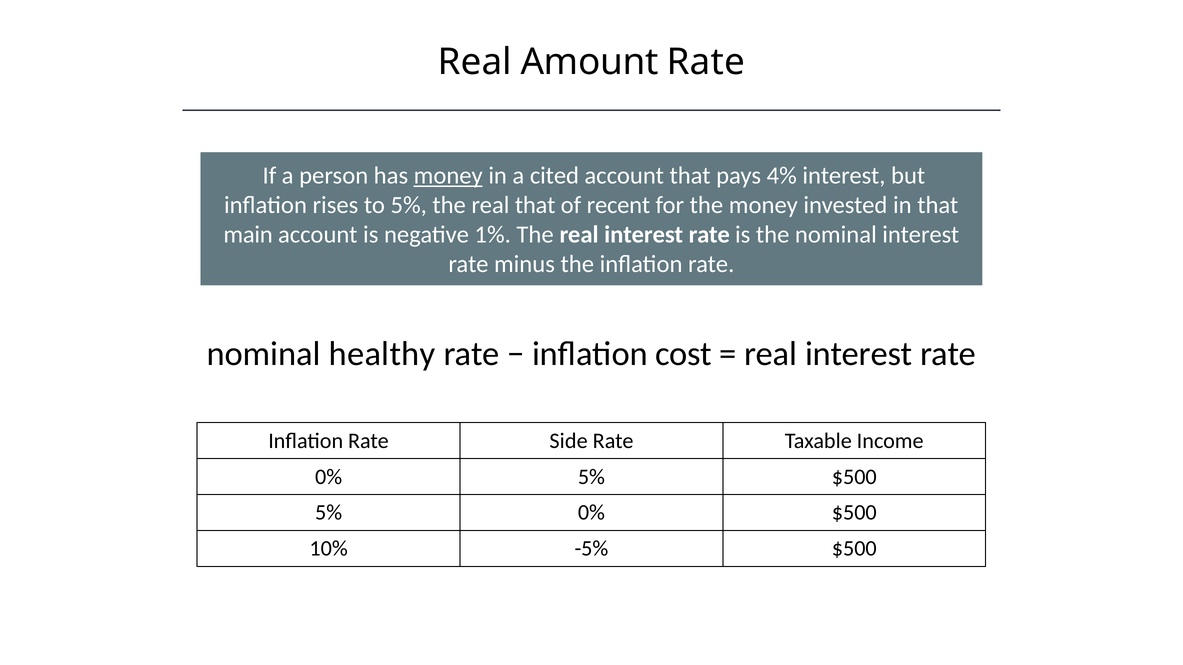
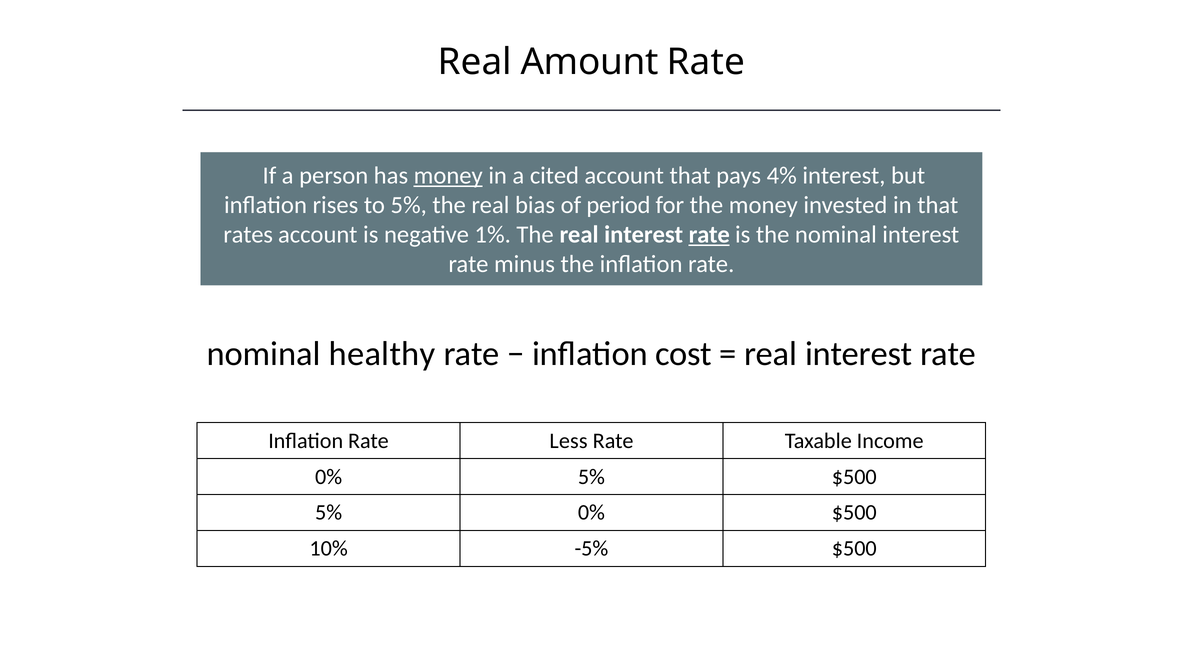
real that: that -> bias (535, 205)
recent: recent -> period (618, 205)
main: main -> rates (248, 235)
rate underline: none -> present (709, 235)
Side: Side -> Less (569, 441)
